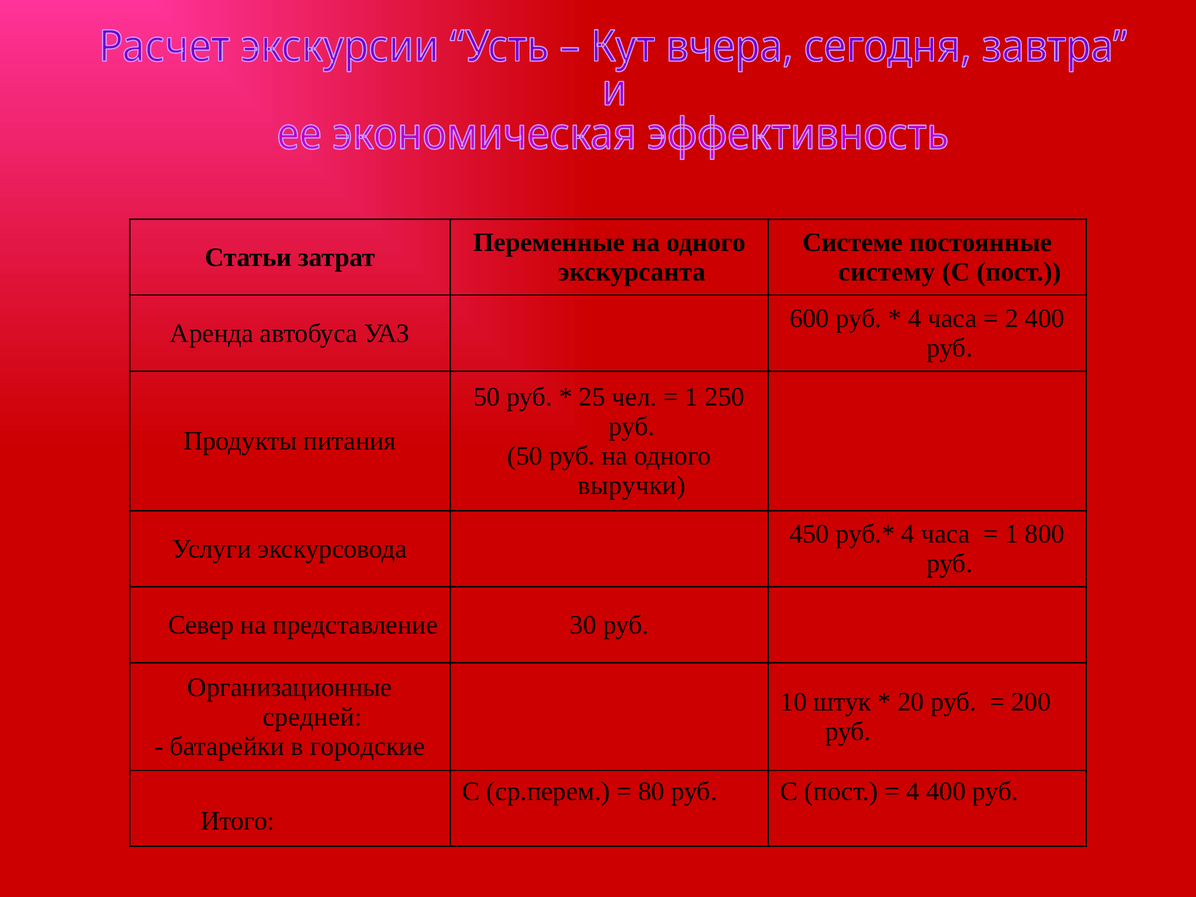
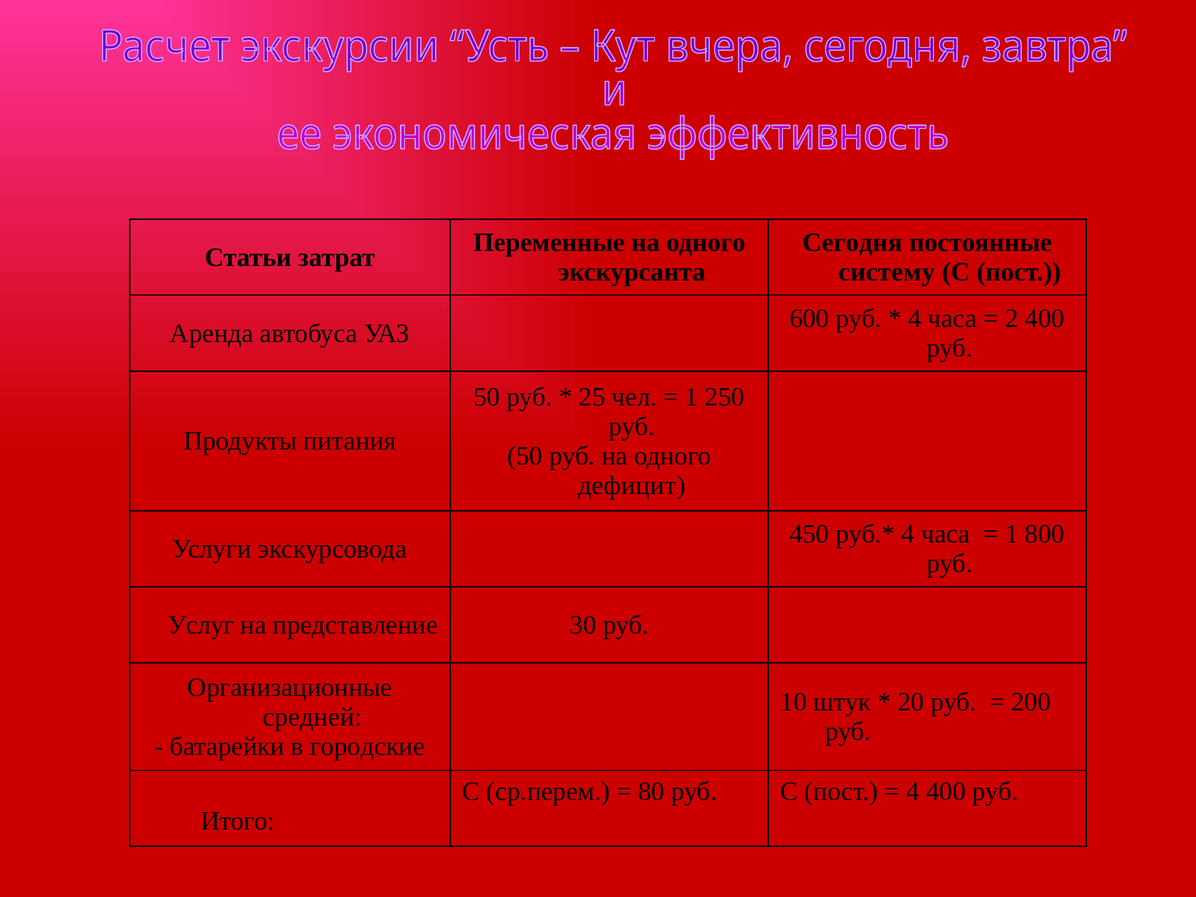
Системе: Системе -> Сегодня (852, 243)
выручки: выручки -> дефицит (632, 485)
Север: Север -> Услуг (201, 625)
